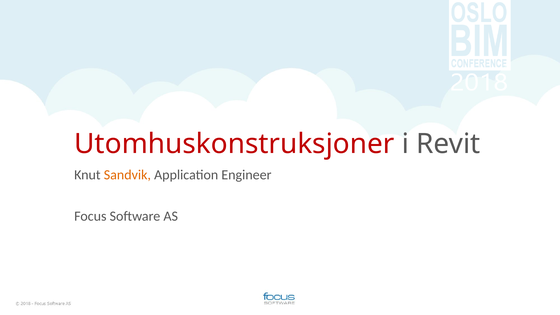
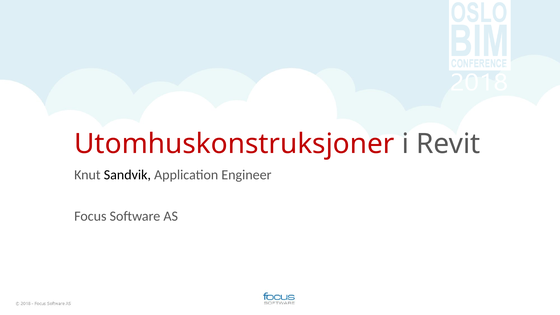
Sandvik colour: orange -> black (127, 175)
